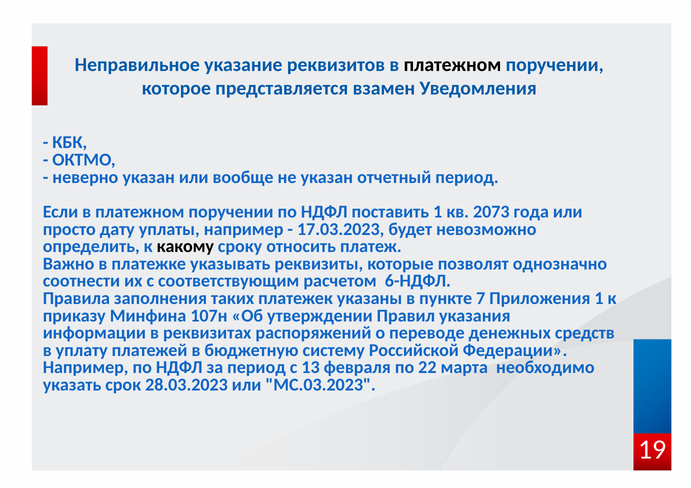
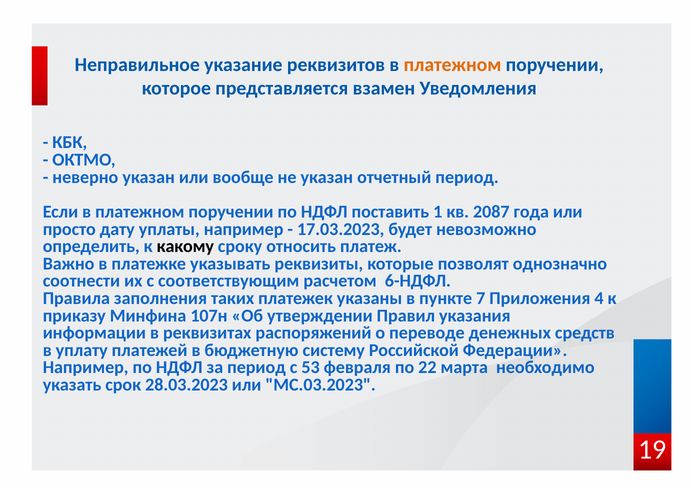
платежном colour: black -> orange (452, 65)
2073: 2073 -> 2087 (491, 212)
Приложения 1: 1 -> 4 (599, 299)
13: 13 -> 53 (311, 368)
